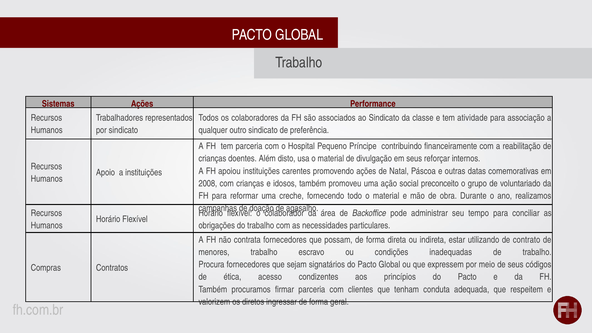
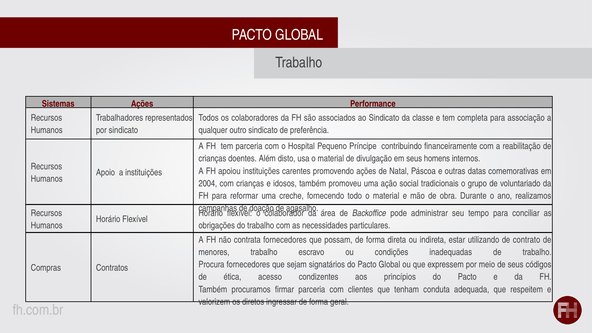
atividade: atividade -> completa (473, 118)
reforçar: reforçar -> homens (437, 159)
2008: 2008 -> 2004 (208, 183)
preconceito: preconceito -> tradicionais (440, 183)
